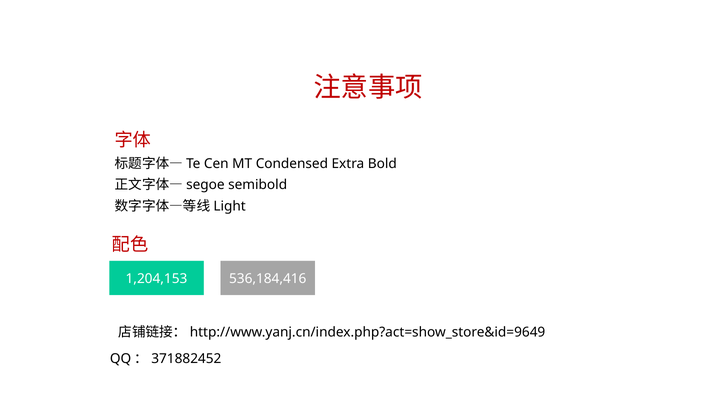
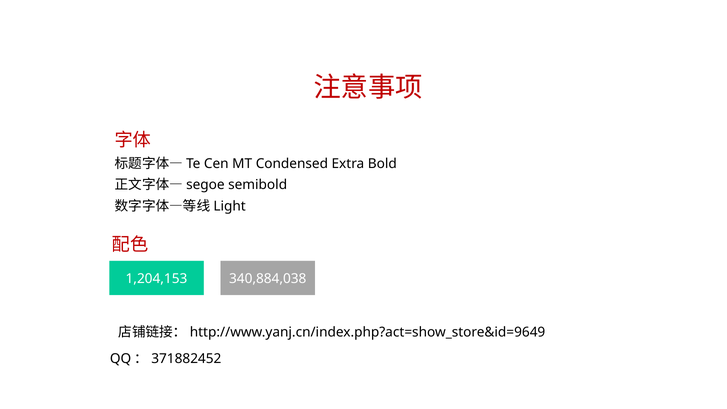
536,184,416: 536,184,416 -> 340,884,038 (268, 279)
